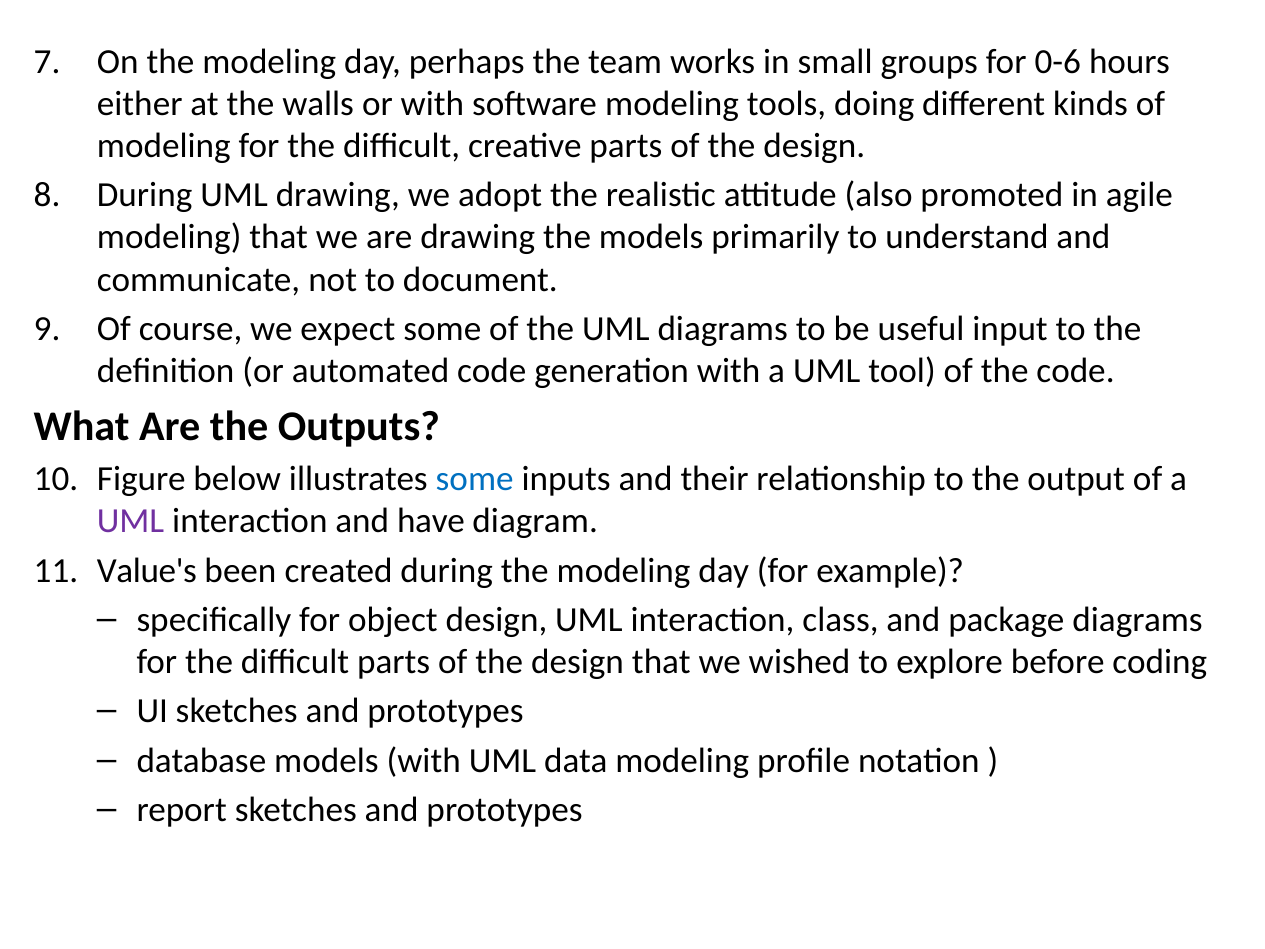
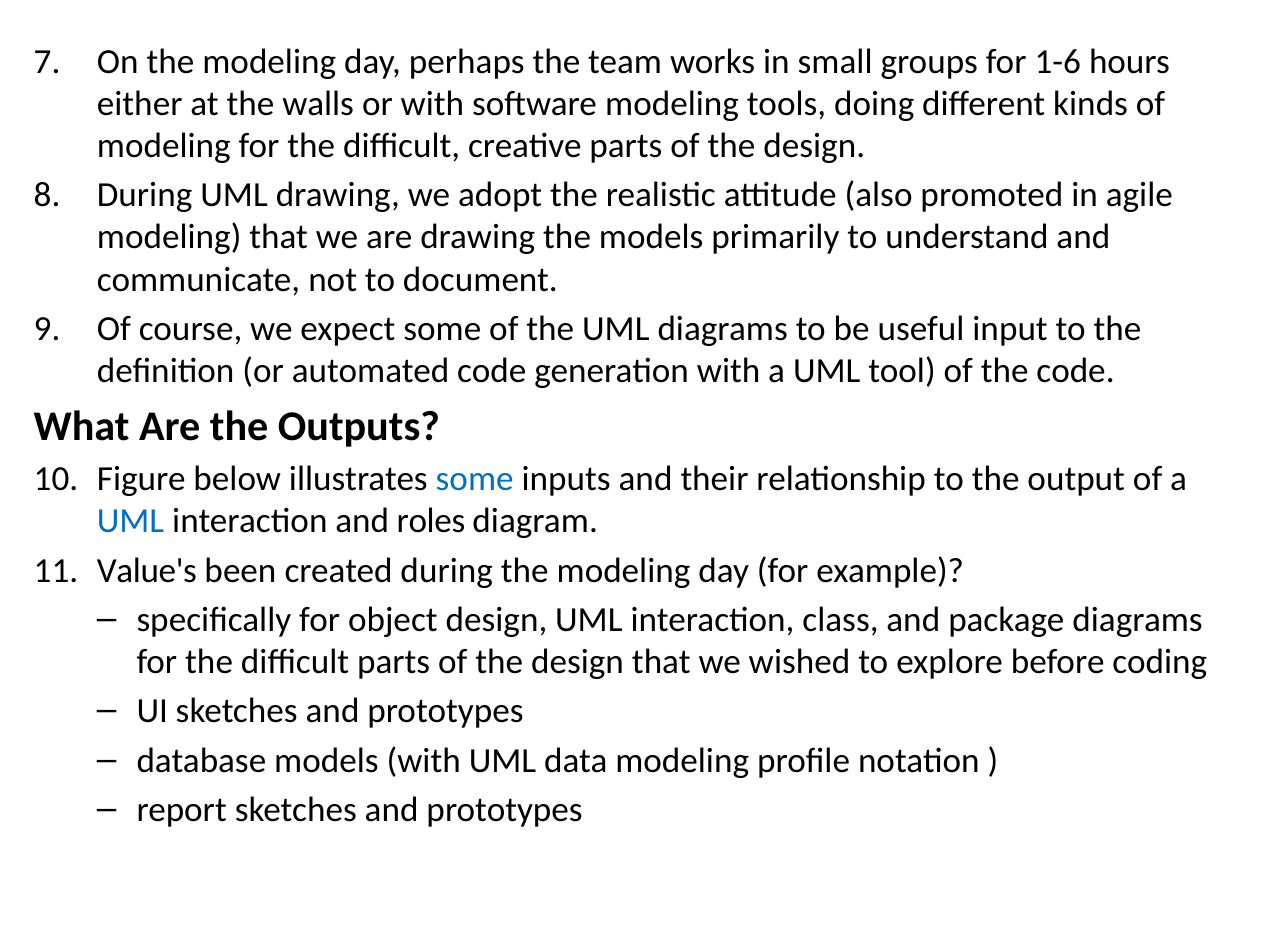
0-6: 0-6 -> 1-6 (1058, 62)
UML colour: purple -> blue (131, 521)
have: have -> roles (431, 521)
